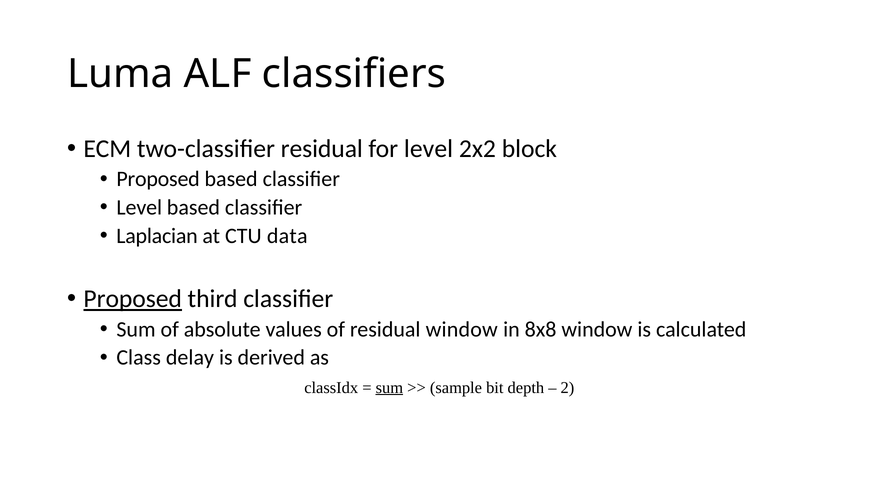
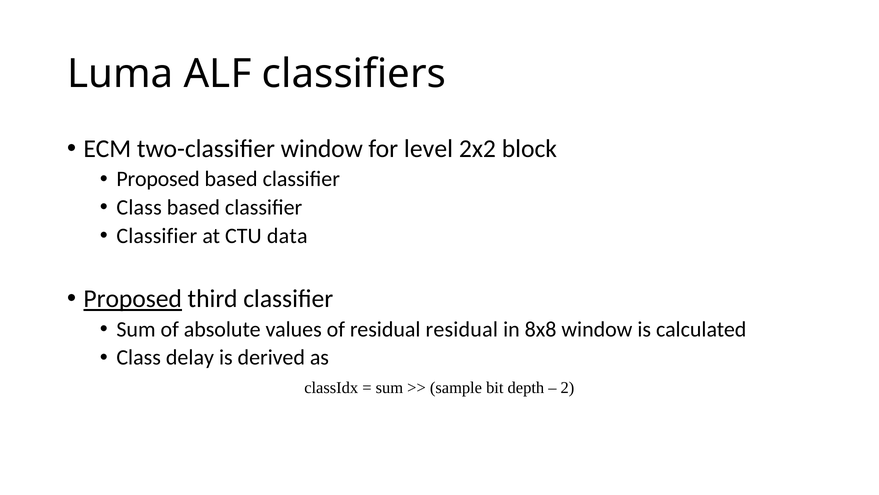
two-classifier residual: residual -> window (322, 149)
Level: Level -> Class (139, 207)
Laplacian: Laplacian -> Classifier (157, 235)
residual window: window -> residual (462, 329)
sum underline: present -> none (389, 387)
